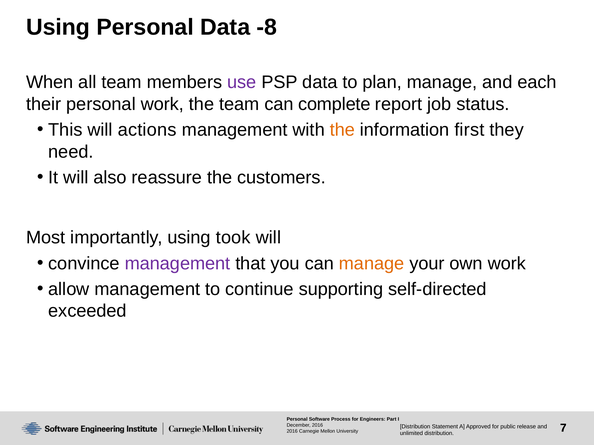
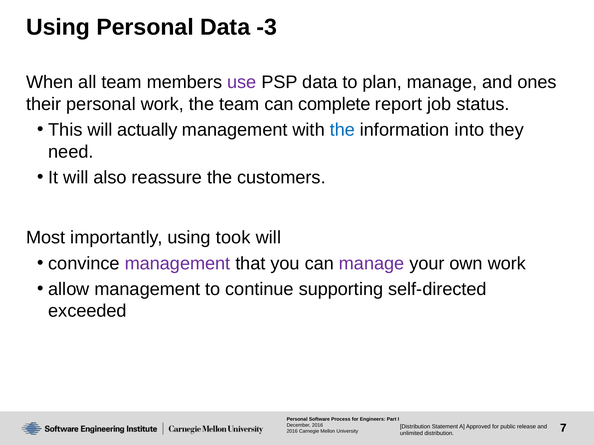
-8: -8 -> -3 (267, 27)
each: each -> ones (537, 82)
actions: actions -> actually (147, 130)
the colour: orange -> blue (342, 130)
first: first -> into (469, 130)
manage colour: orange -> purple (372, 264)
